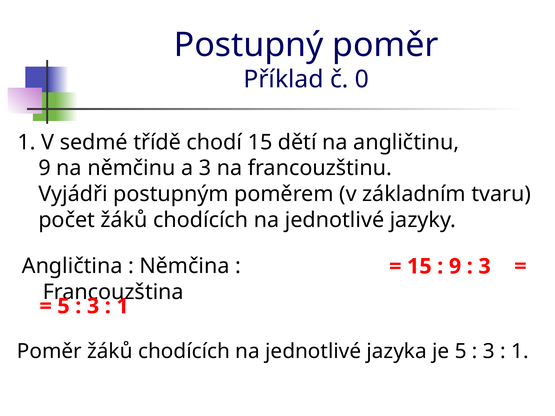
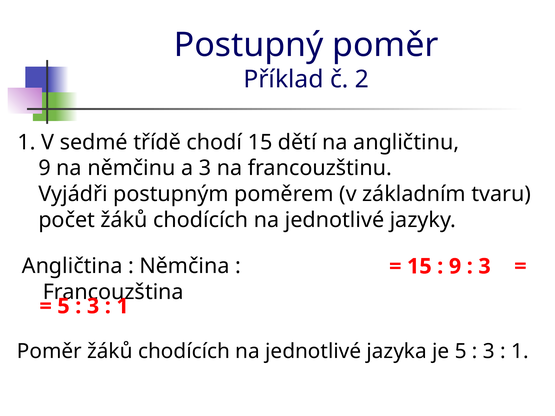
0: 0 -> 2 (362, 79)
